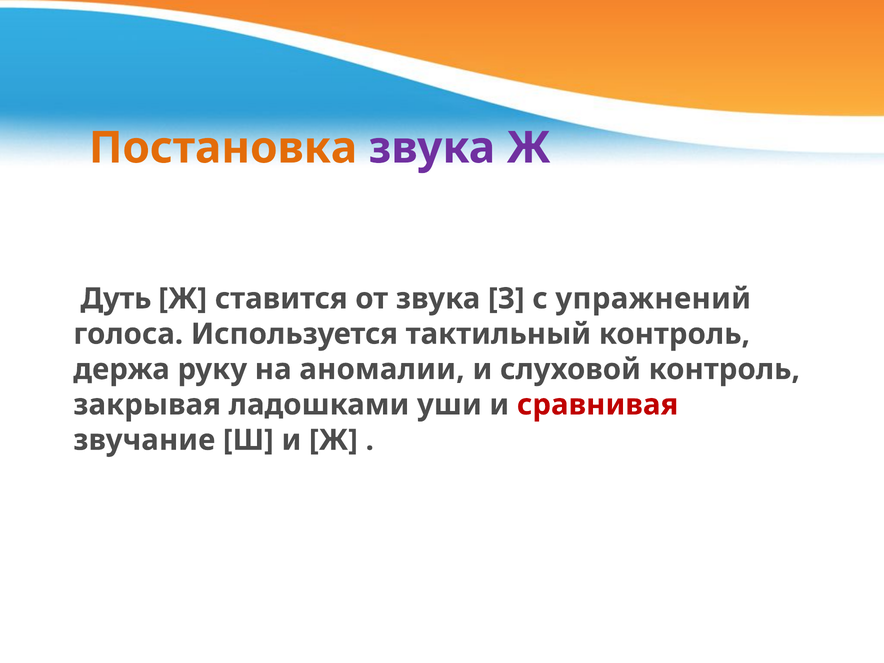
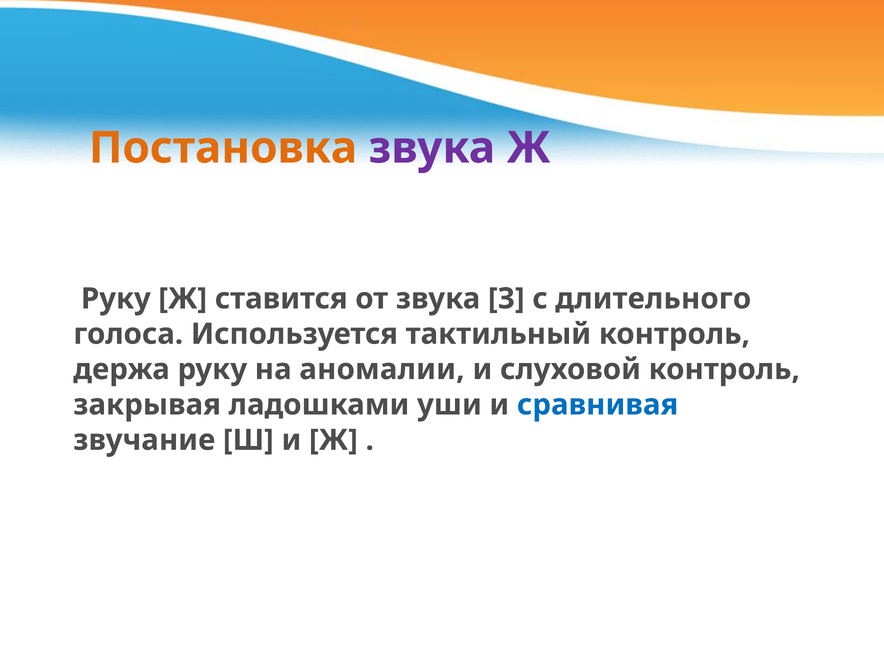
Дуть: Дуть -> Руку (116, 299)
упражнений: упражнений -> длительного (653, 299)
сравнивая colour: red -> blue (598, 405)
